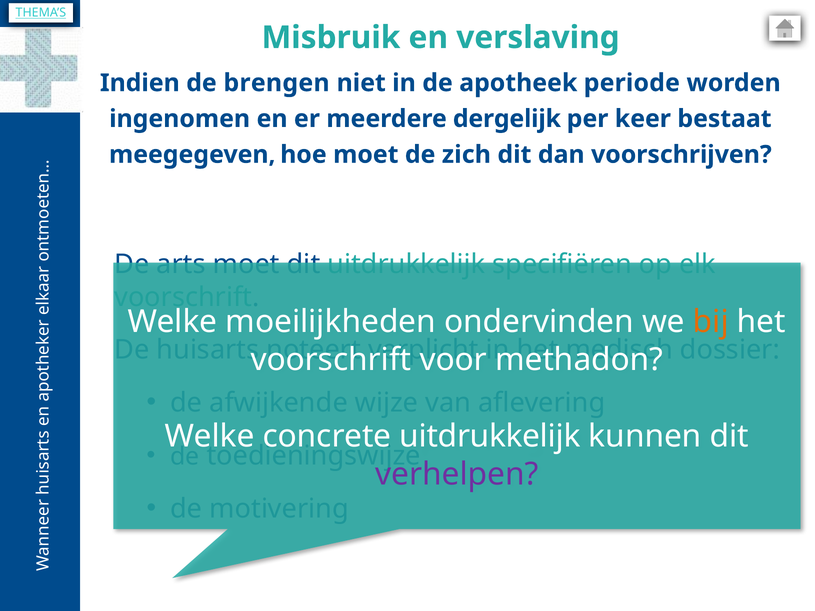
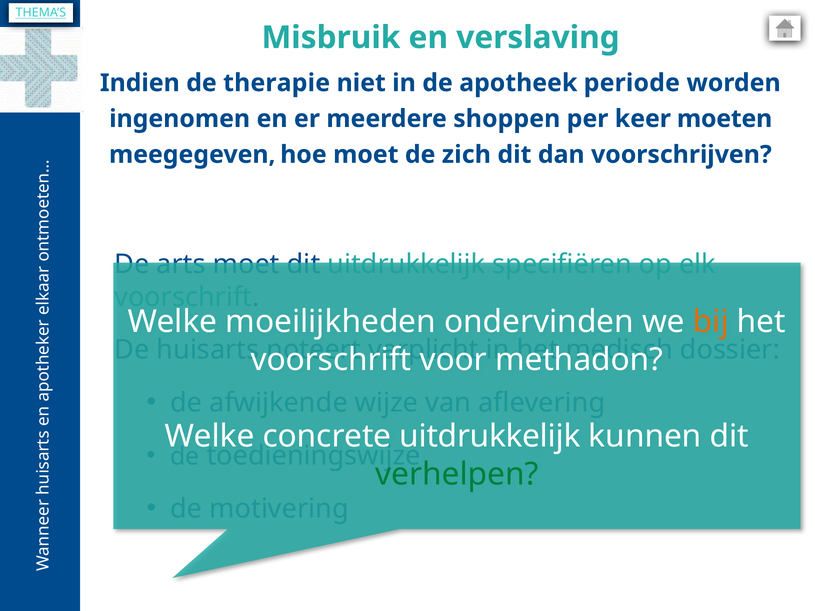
brengen: brengen -> therapie (277, 83)
dergelijk: dergelijk -> shoppen (507, 119)
bestaat: bestaat -> moeten (725, 119)
verhelpen colour: purple -> green (457, 474)
